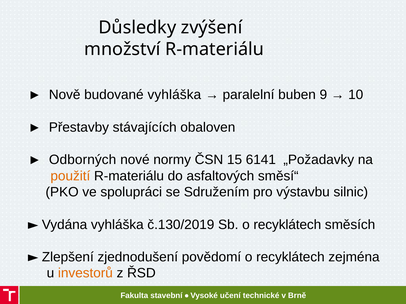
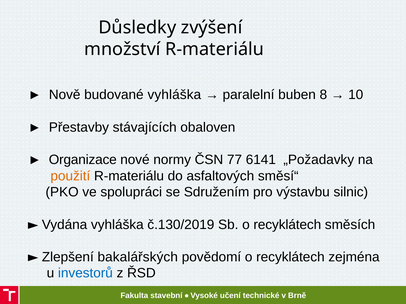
9: 9 -> 8 (323, 95)
Odborných: Odborných -> Organizace (83, 160)
15: 15 -> 77 (235, 160)
zjednodušení: zjednodušení -> bakalářských (138, 257)
investorů colour: orange -> blue (85, 274)
